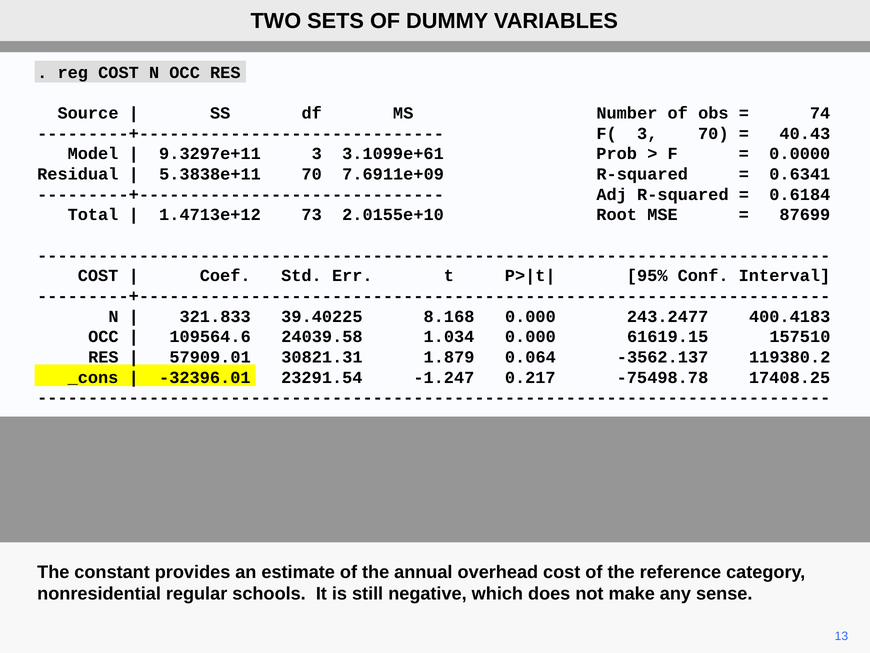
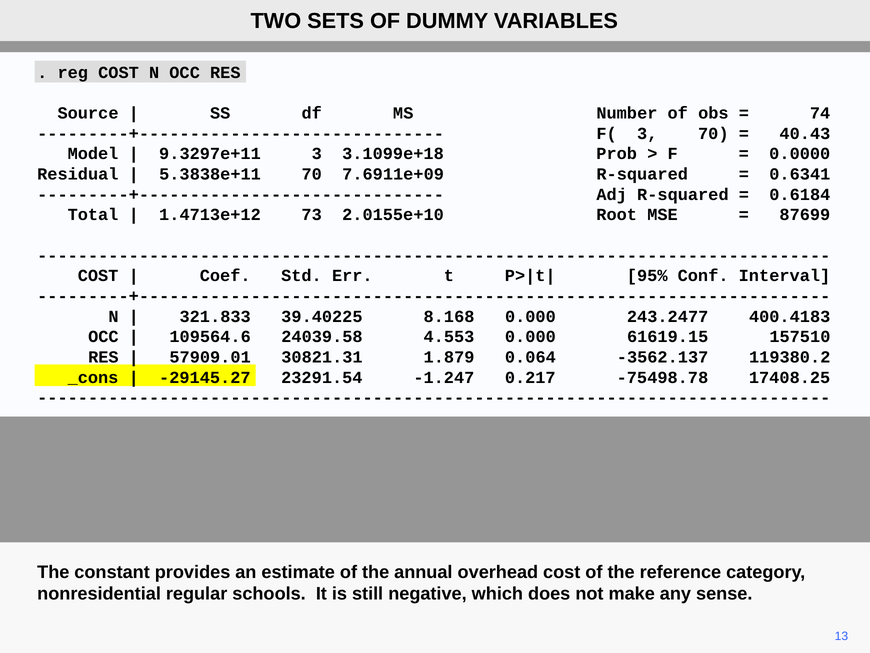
3.1099e+61: 3.1099e+61 -> 3.1099e+18 (393, 154)
1.034: 1.034 -> 4.553 (449, 337)
-32396.01: -32396.01 -> -29145.27 (205, 377)
